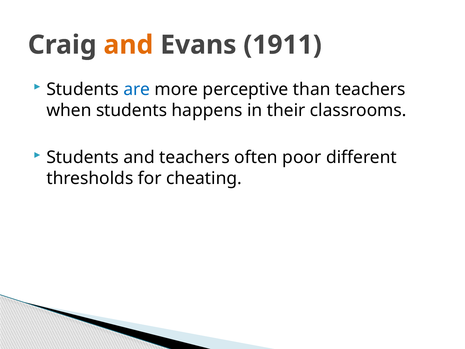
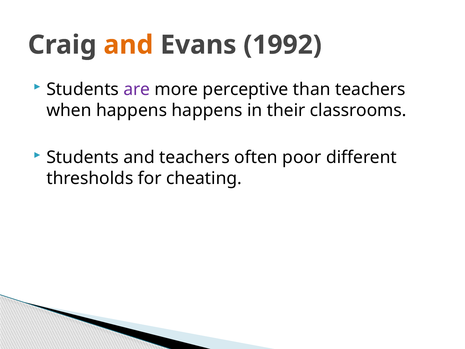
1911: 1911 -> 1992 (283, 45)
are colour: blue -> purple (137, 89)
when students: students -> happens (132, 110)
